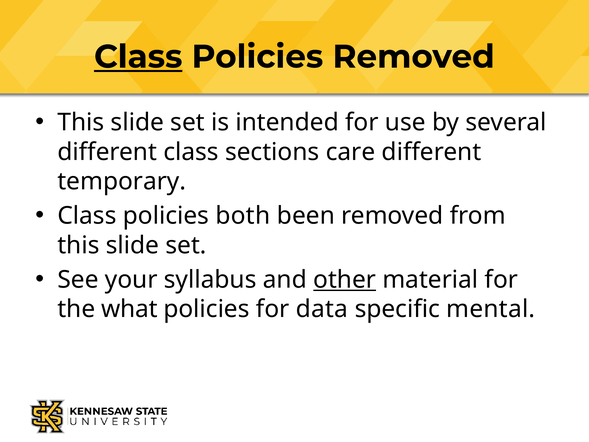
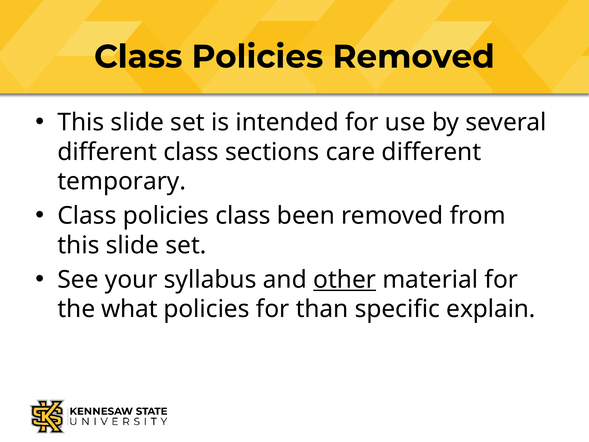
Class underline: present -> none (138, 57)
policies both: both -> class (243, 216)
data: data -> than (322, 309)
mental: mental -> explain (491, 309)
